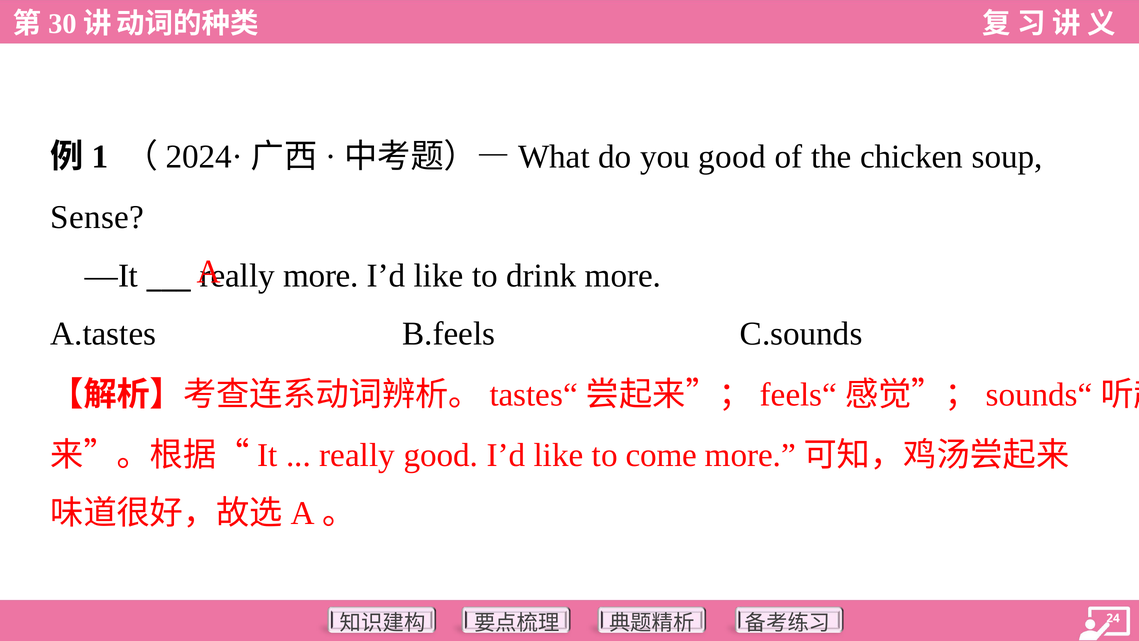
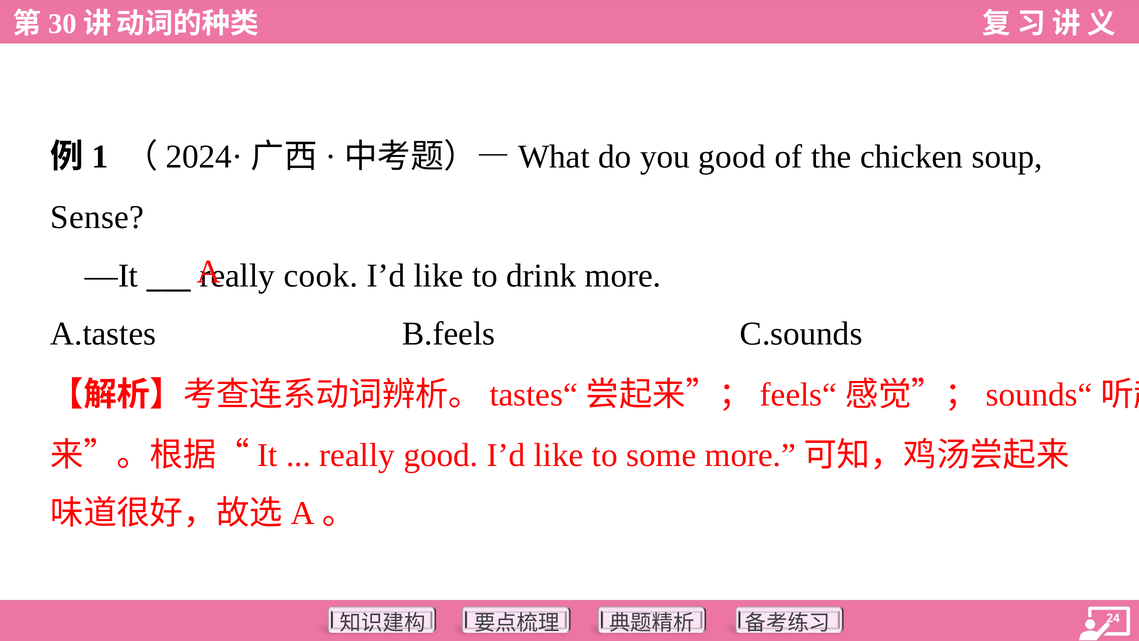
more: more -> cook (321, 275)
come: come -> some (661, 455)
